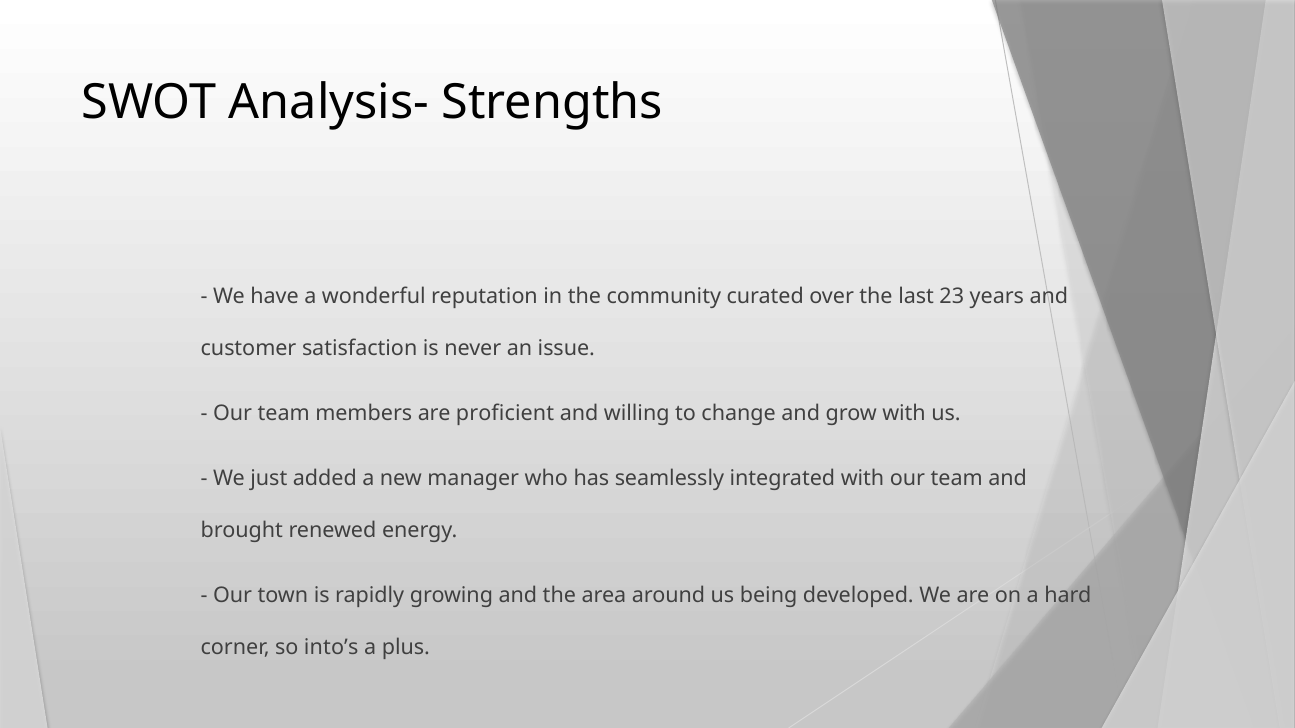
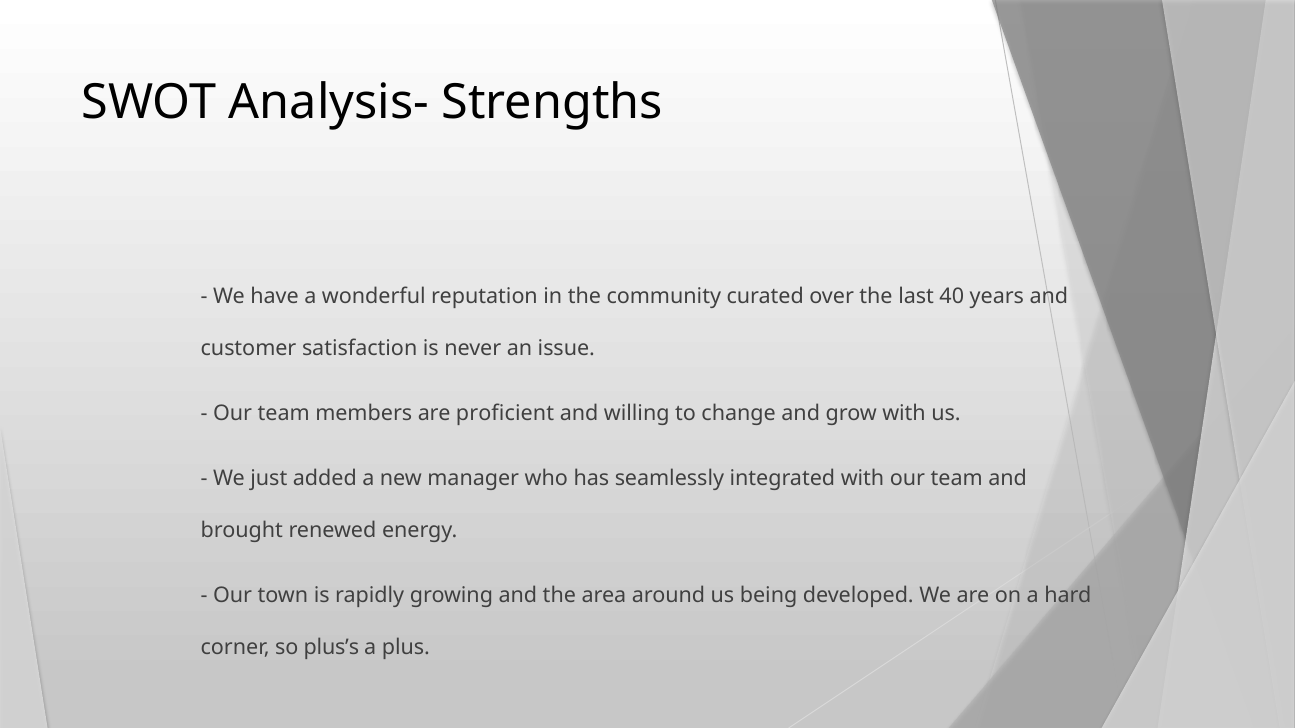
23: 23 -> 40 (952, 297)
into’s: into’s -> plus’s (331, 648)
